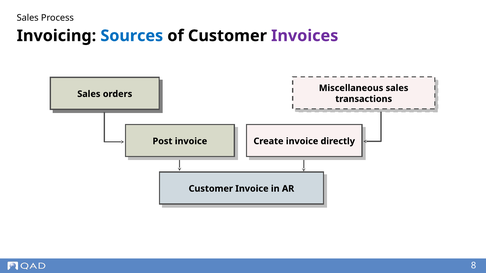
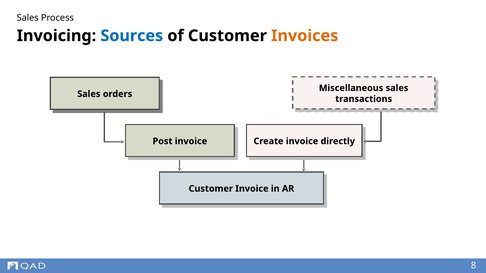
Invoices colour: purple -> orange (305, 36)
